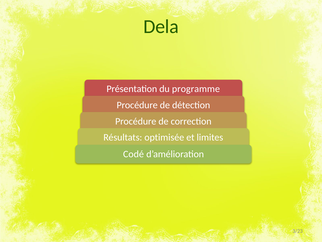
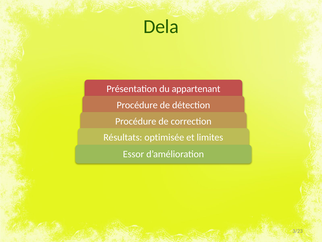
programme: programme -> appartenant (196, 89)
Codé: Codé -> Essor (133, 154)
